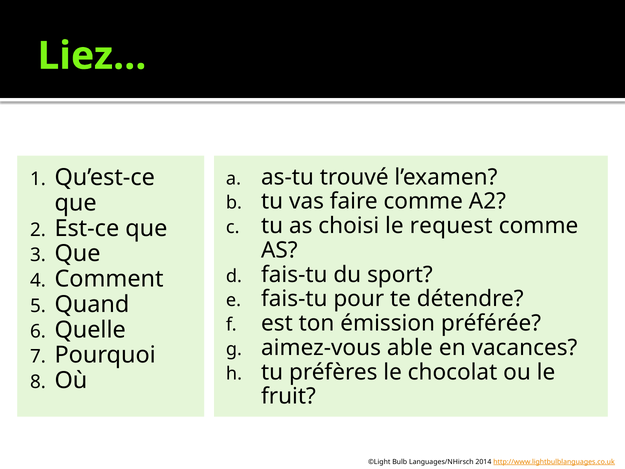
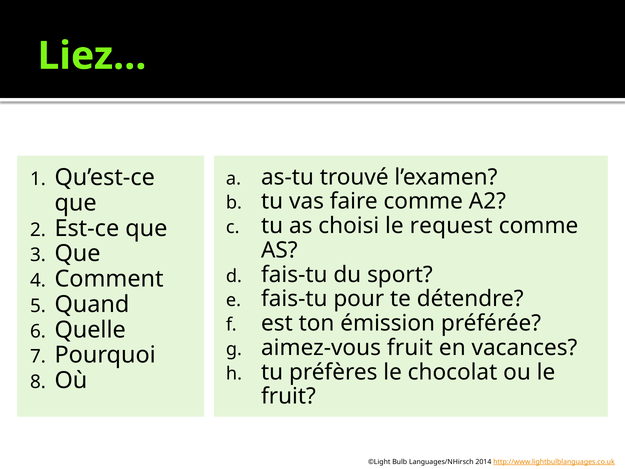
aimez-vous able: able -> fruit (410, 347)
